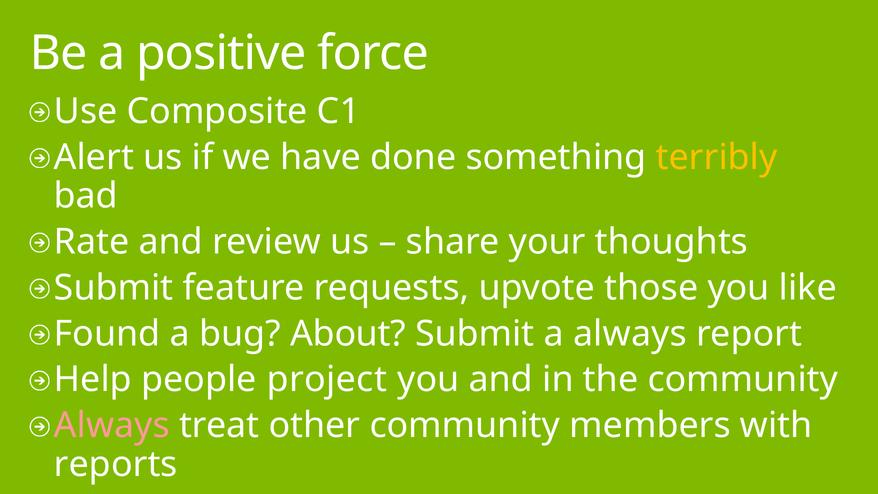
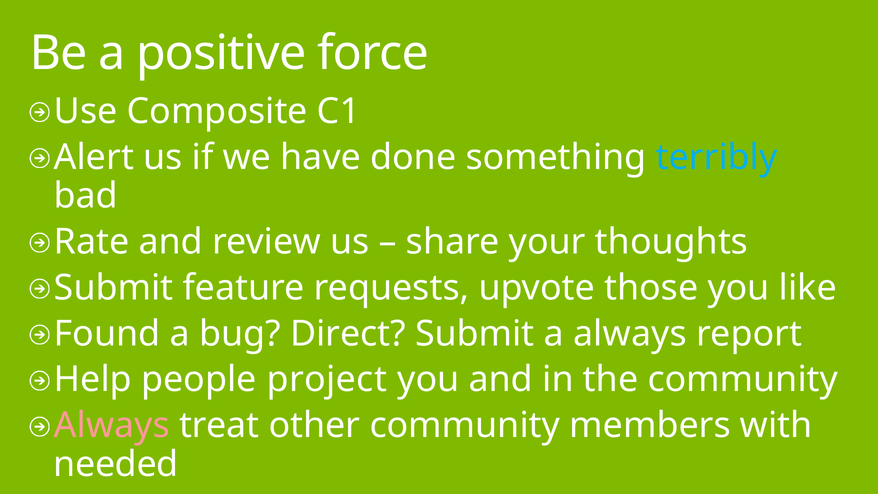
terribly colour: yellow -> light blue (717, 157)
About: About -> Direct (348, 334)
reports: reports -> needed (116, 464)
